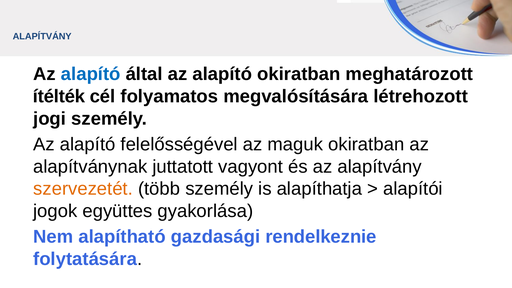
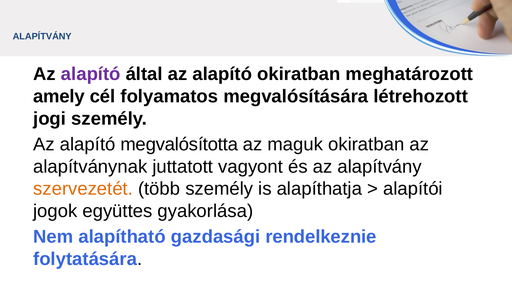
alapító colour: blue -> purple (91, 74)
ítélték: ítélték -> amely (59, 96)
felelősségével: felelősségével -> megvalósította (179, 144)
